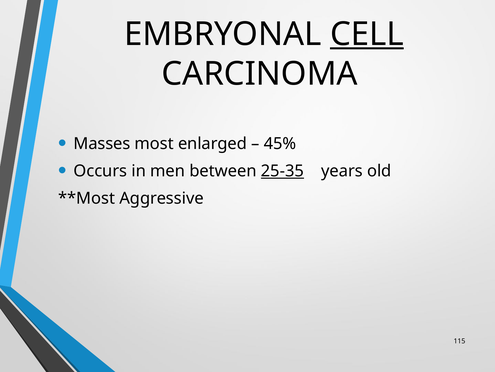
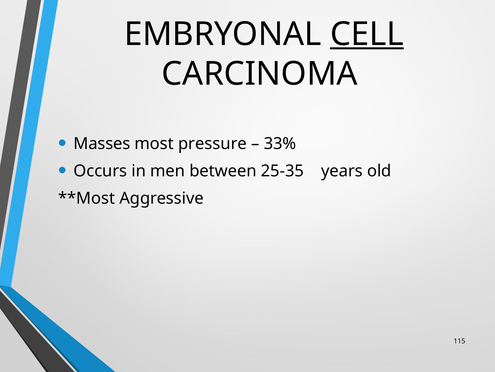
enlarged: enlarged -> pressure (212, 143)
45%: 45% -> 33% (280, 143)
25-35 underline: present -> none (282, 171)
